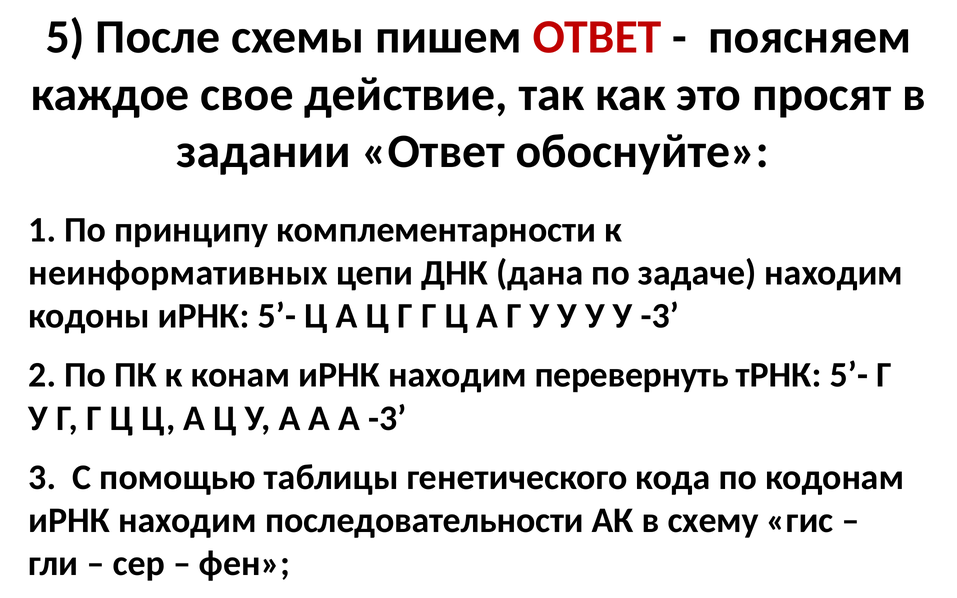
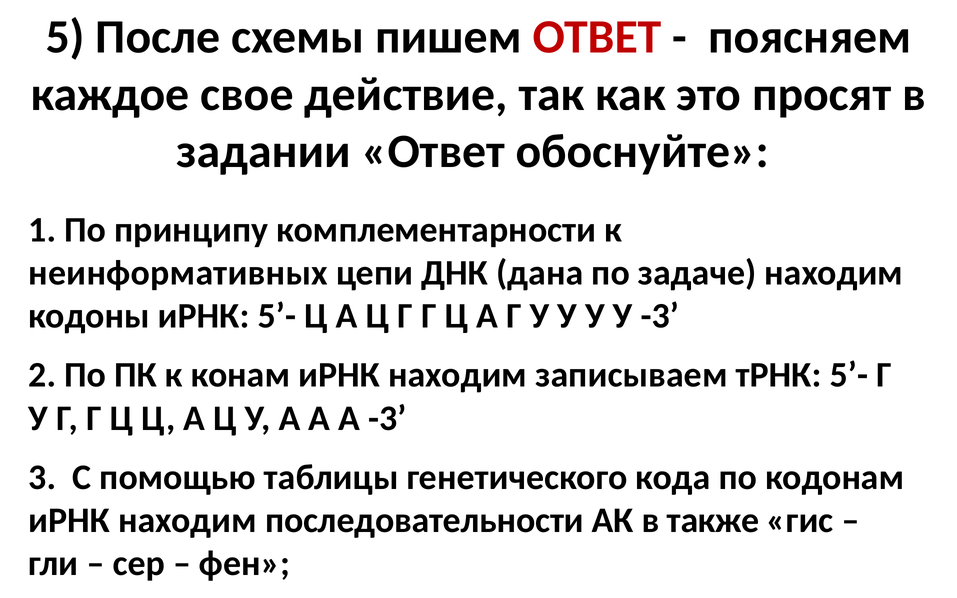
перевернуть: перевернуть -> записываем (631, 375)
схему: схему -> также (713, 520)
